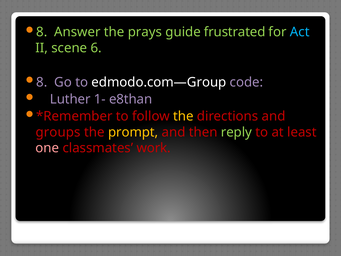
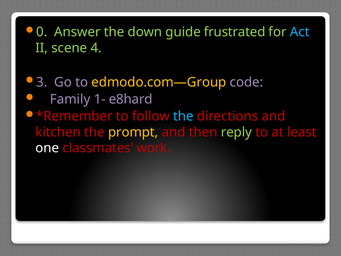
8: 8 -> 0 (42, 32)
prays: prays -> down (145, 32)
6: 6 -> 4 (96, 48)
8: 8 -> 3 (42, 82)
edmodo.com—Group colour: white -> yellow (159, 82)
Luther: Luther -> Family (70, 99)
e8than: e8than -> e8hard (131, 99)
the colour: yellow -> light blue (183, 116)
groups: groups -> kitchen (58, 132)
one colour: pink -> white (47, 148)
